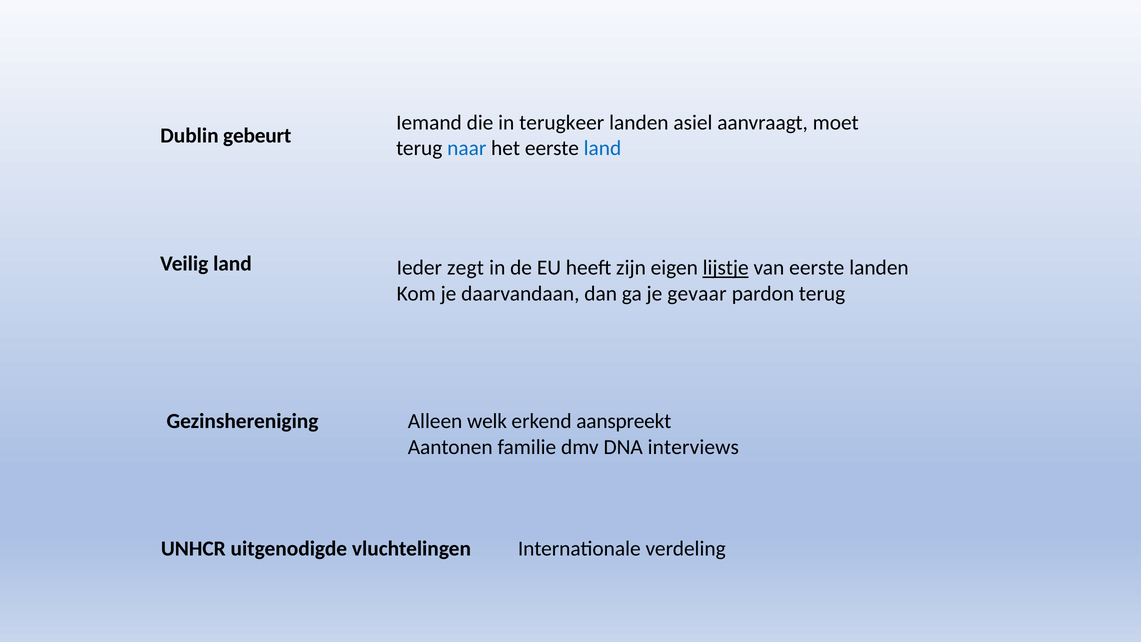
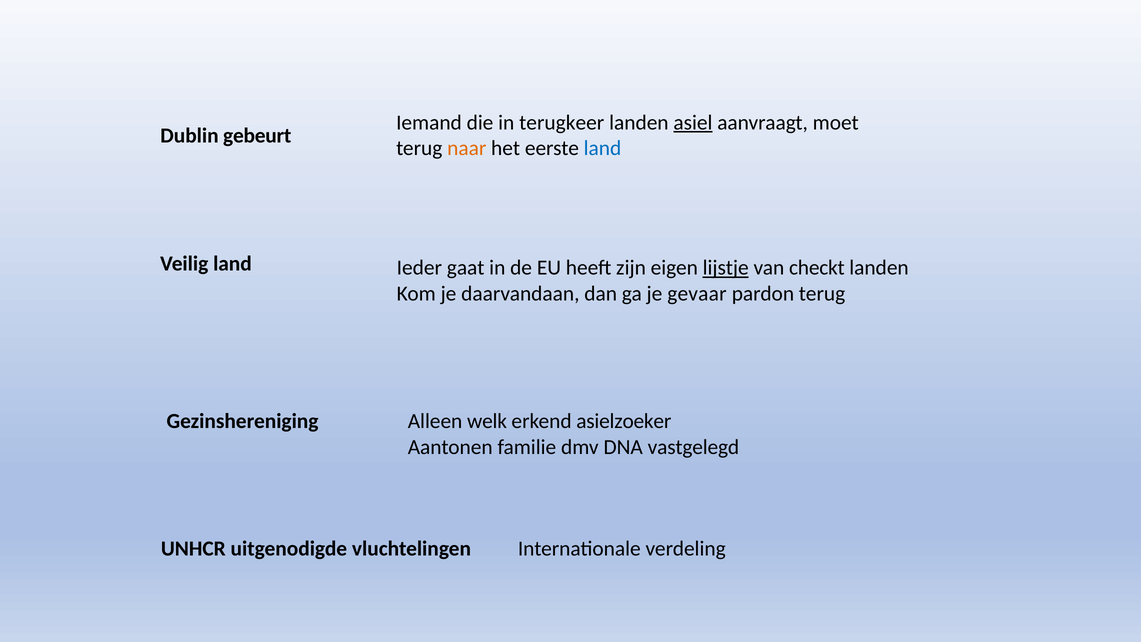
asiel underline: none -> present (693, 123)
naar colour: blue -> orange (467, 148)
zegt: zegt -> gaat (466, 268)
van eerste: eerste -> checkt (817, 268)
aanspreekt: aanspreekt -> asielzoeker (624, 421)
interviews: interviews -> vastgelegd (693, 447)
